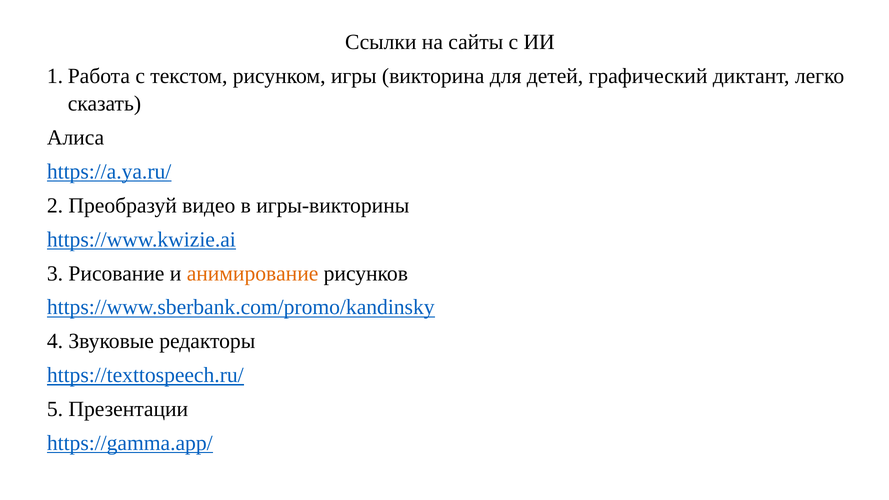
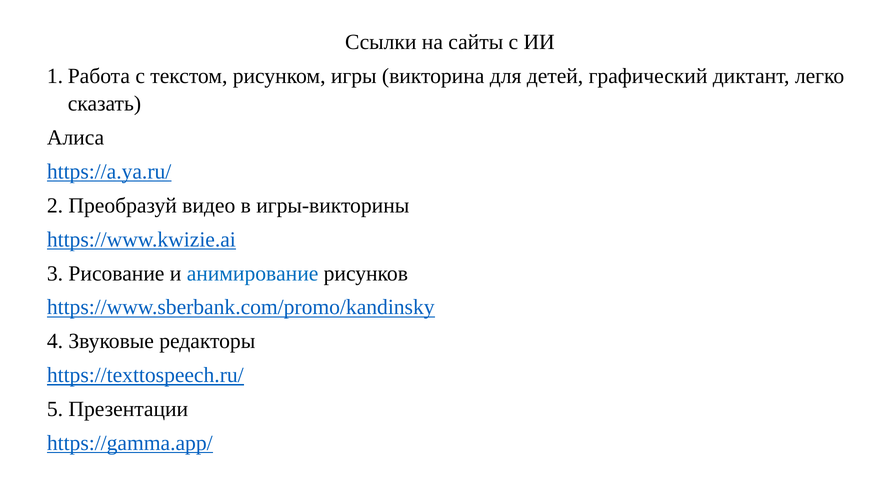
анимирование colour: orange -> blue (253, 273)
